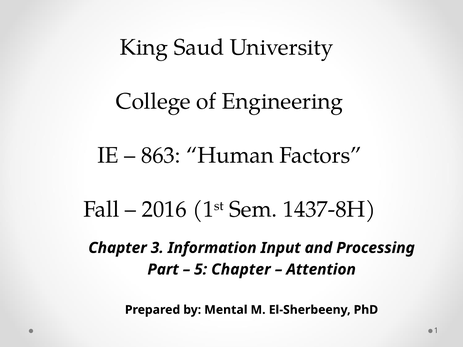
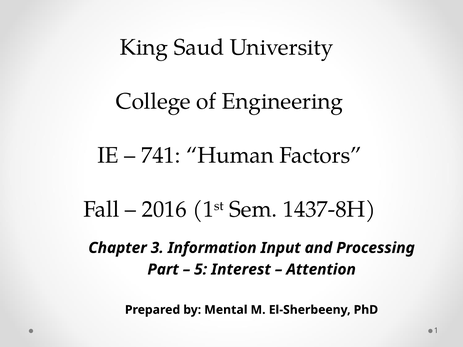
863: 863 -> 741 (161, 155)
5 Chapter: Chapter -> Interest (241, 270)
